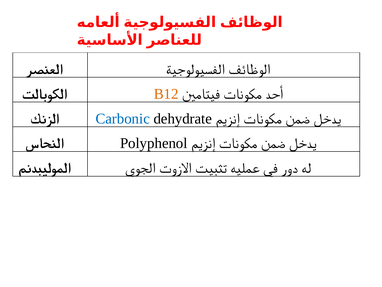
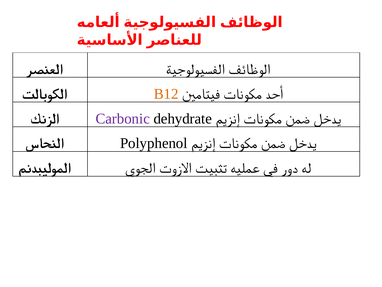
Carbonic colour: blue -> purple (123, 118)
